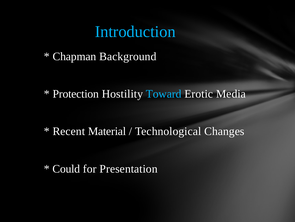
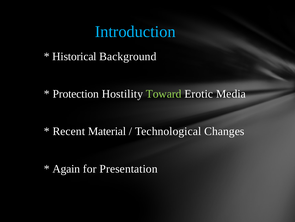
Chapman: Chapman -> Historical (74, 56)
Toward colour: light blue -> light green (164, 94)
Could: Could -> Again (66, 168)
